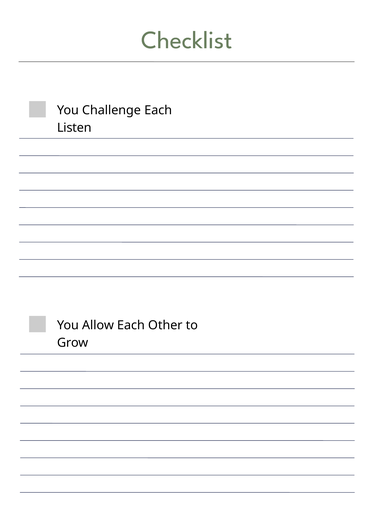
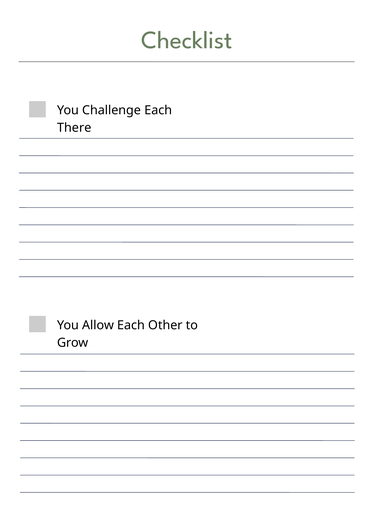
Listen: Listen -> There (74, 128)
